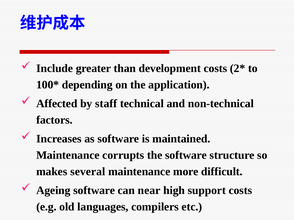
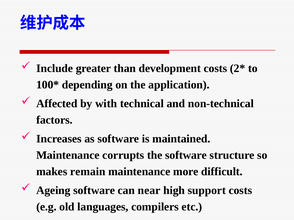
staff: staff -> with (106, 104)
several: several -> remain (88, 172)
